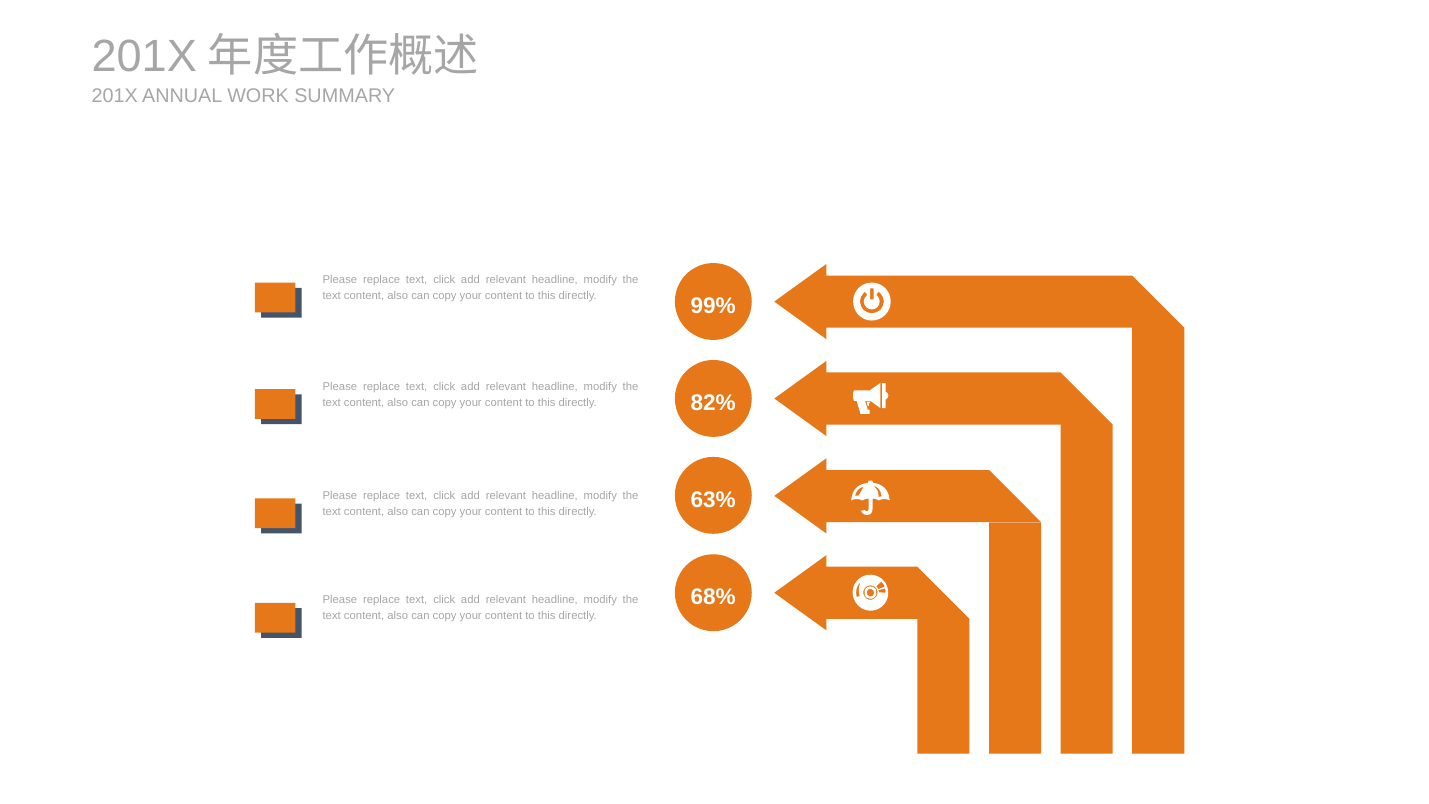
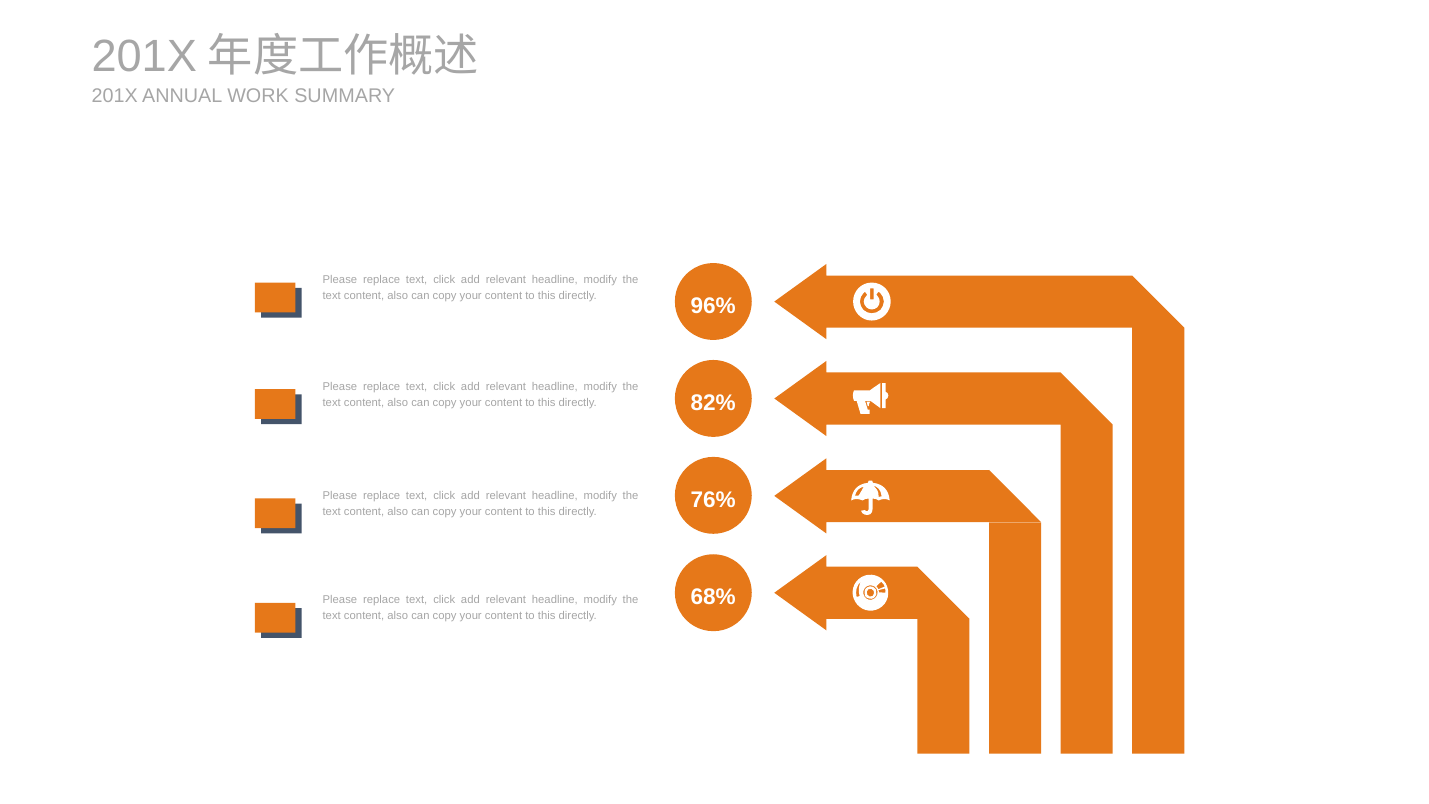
99%: 99% -> 96% (713, 306)
63%: 63% -> 76% (713, 500)
